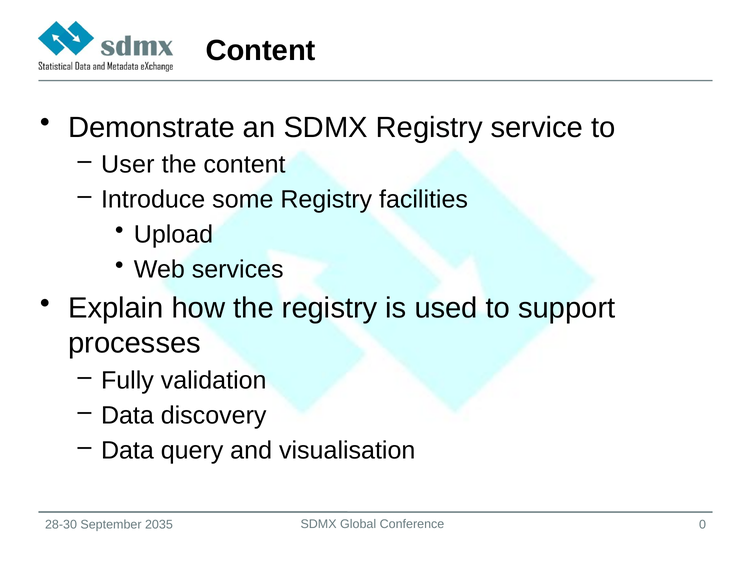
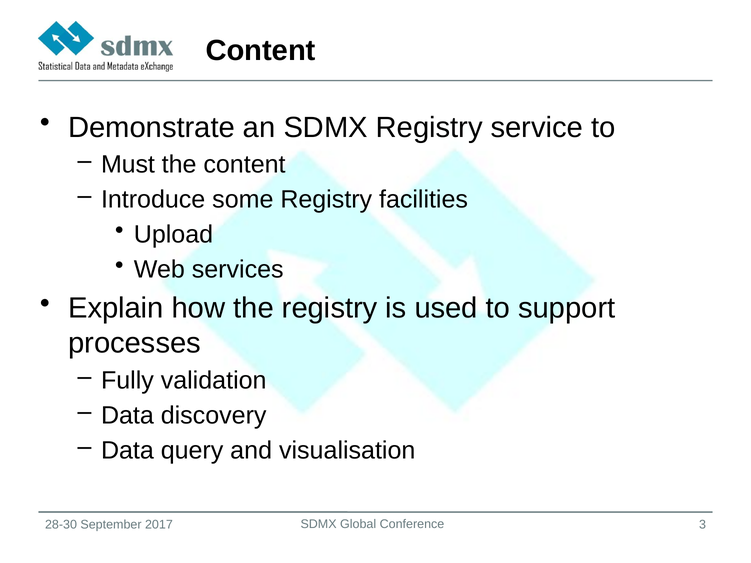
User: User -> Must (128, 165)
2035: 2035 -> 2017 (159, 525)
0: 0 -> 3 (703, 525)
